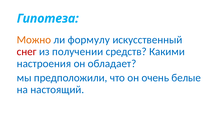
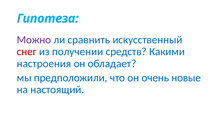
Можно colour: orange -> purple (34, 40)
формулу: формулу -> сравнить (89, 40)
белые: белые -> новые (186, 78)
